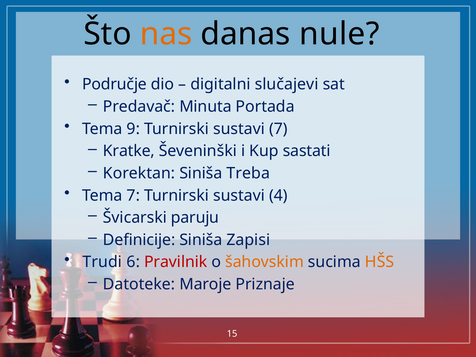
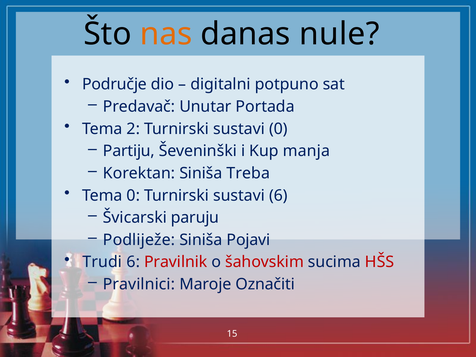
slučajevi: slučajevi -> potpuno (287, 84)
Minuta: Minuta -> Unutar (205, 107)
9: 9 -> 2 (133, 129)
sustavi 7: 7 -> 0 (278, 129)
Kratke: Kratke -> Partiju (129, 151)
sastati: sastati -> manja (307, 151)
Tema 7: 7 -> 0 (133, 195)
sustavi 4: 4 -> 6 (278, 195)
Definicije: Definicije -> Podliježe (139, 240)
Zapisi: Zapisi -> Pojavi (248, 240)
šahovskim colour: orange -> red (265, 262)
HŠS colour: orange -> red (380, 262)
Datoteke: Datoteke -> Pravilnici (139, 284)
Priznaje: Priznaje -> Označiti (265, 284)
